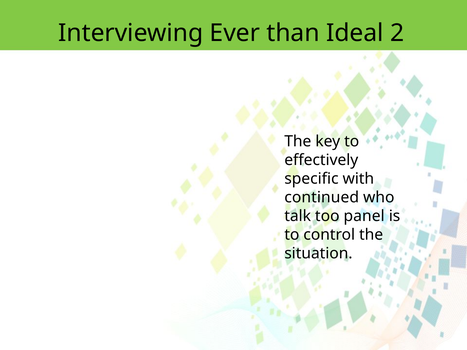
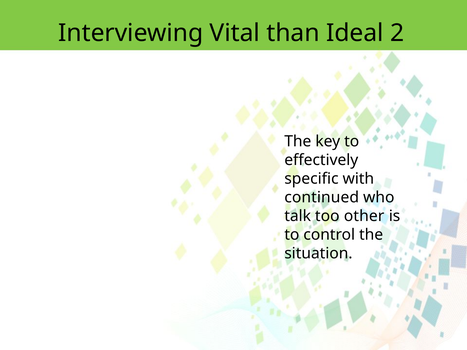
Ever: Ever -> Vital (235, 33)
panel: panel -> other (364, 216)
